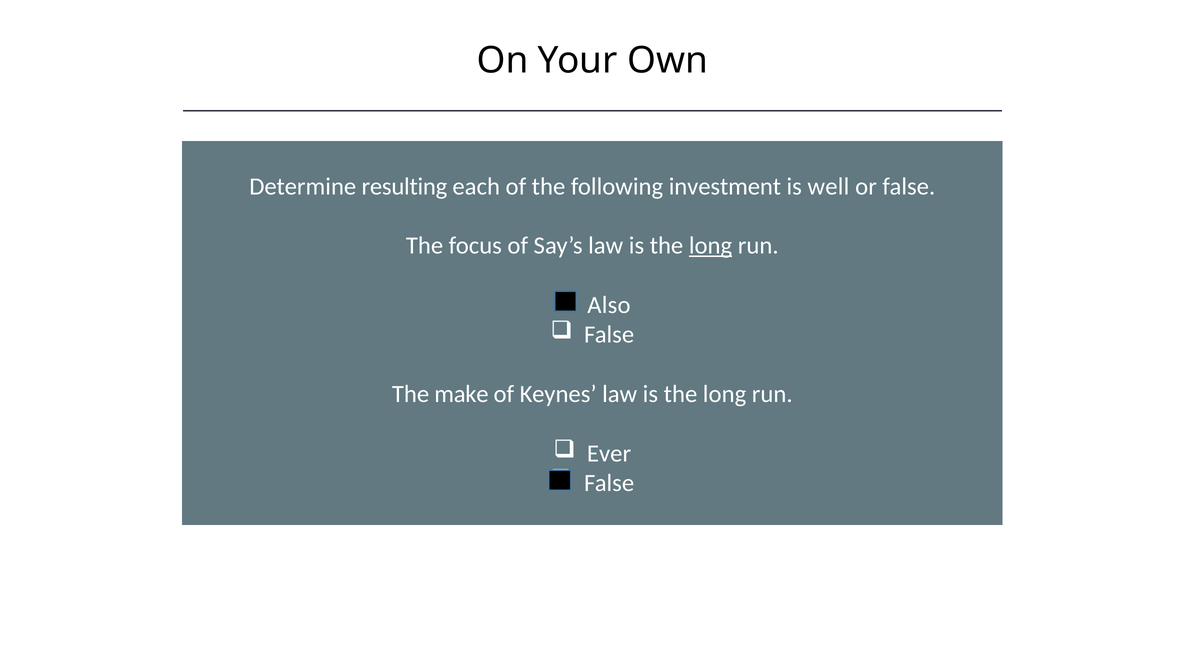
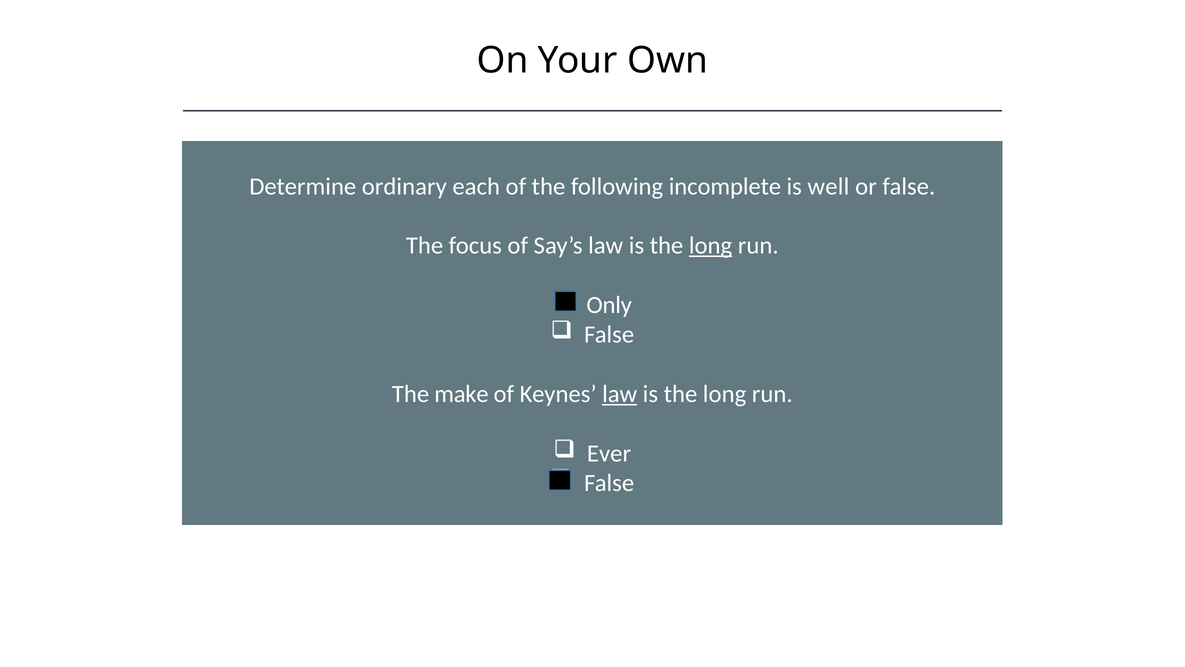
resulting: resulting -> ordinary (404, 186)
investment: investment -> incomplete (725, 186)
Also: Also -> Only (609, 305)
law underline: none -> present (620, 394)
